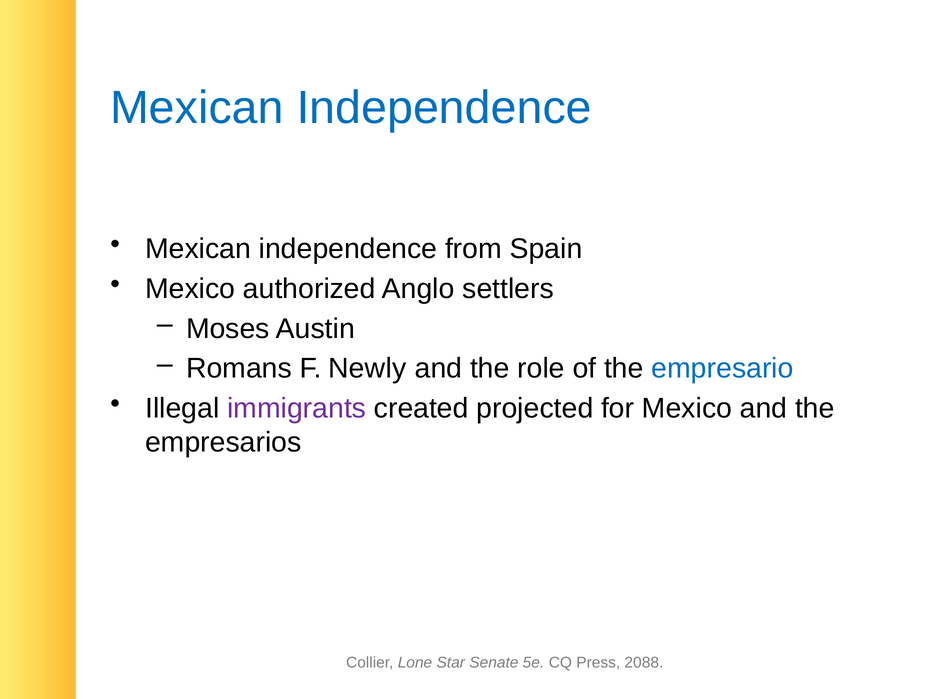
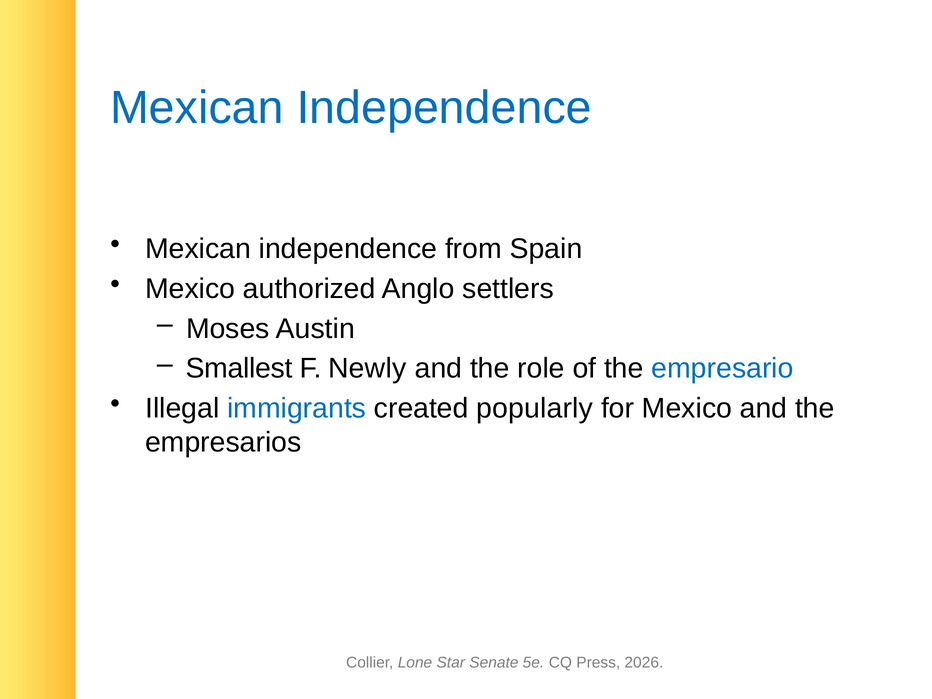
Romans: Romans -> Smallest (239, 369)
immigrants colour: purple -> blue (297, 408)
projected: projected -> popularly (535, 408)
2088: 2088 -> 2026 (644, 662)
